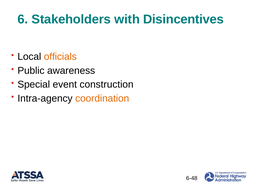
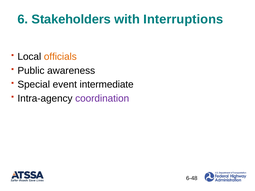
Disincentives: Disincentives -> Interruptions (183, 19)
construction: construction -> intermediate (107, 85)
coordination colour: orange -> purple (102, 98)
